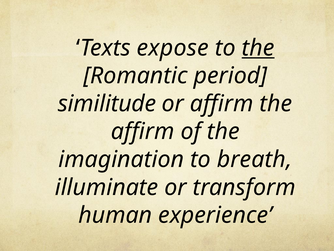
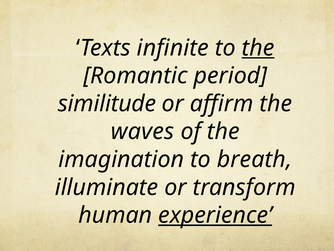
expose: expose -> infinite (173, 48)
affirm: affirm -> waves (143, 131)
experience underline: none -> present (215, 215)
